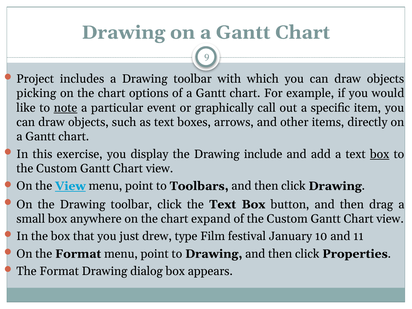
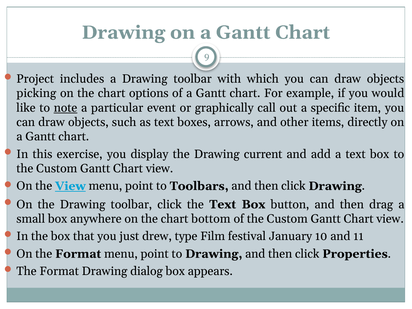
include: include -> current (263, 154)
box underline: present -> none (380, 154)
expand: expand -> bottom (211, 219)
